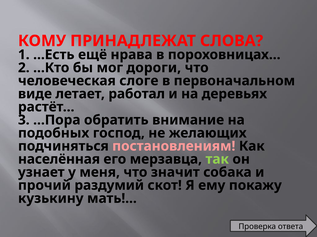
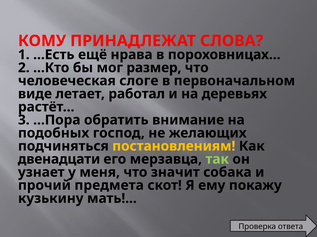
дороги: дороги -> размер (154, 68)
постановлениям colour: pink -> yellow (174, 147)
населённая: населённая -> двенадцати (59, 160)
раздумий: раздумий -> предмета (109, 186)
